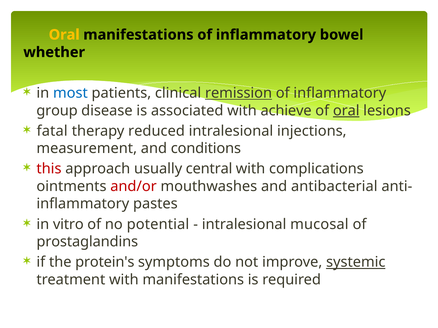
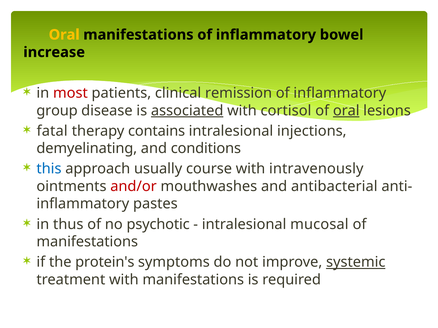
whether: whether -> increase (54, 52)
most colour: blue -> red (70, 93)
remission underline: present -> none (239, 93)
associated underline: none -> present (187, 111)
achieve: achieve -> cortisol (286, 111)
reduced: reduced -> contains (157, 131)
measurement: measurement -> demyelinating (87, 149)
this colour: red -> blue (49, 169)
central: central -> course (209, 169)
complications: complications -> intravenously (316, 169)
vitro: vitro -> thus (68, 225)
potential: potential -> psychotic (158, 225)
prostaglandins: prostaglandins -> manifestations (87, 242)
